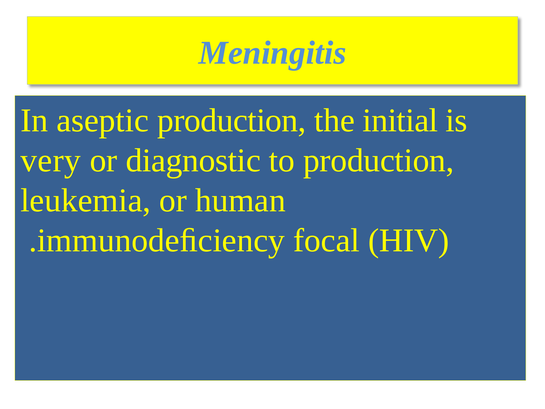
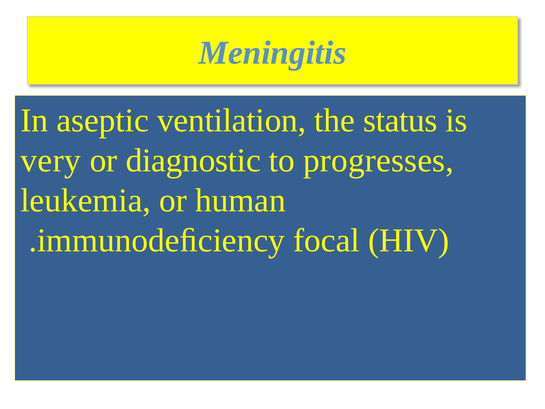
aseptic production: production -> ventilation (232, 120)
initial: initial -> status (400, 120)
to production: production -> progresses (378, 160)
